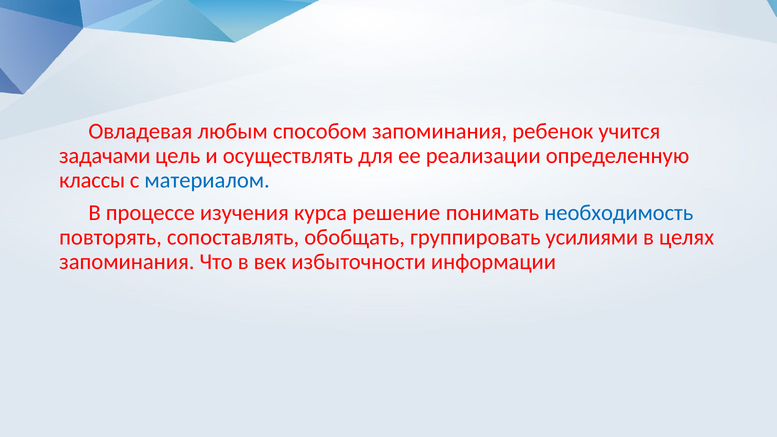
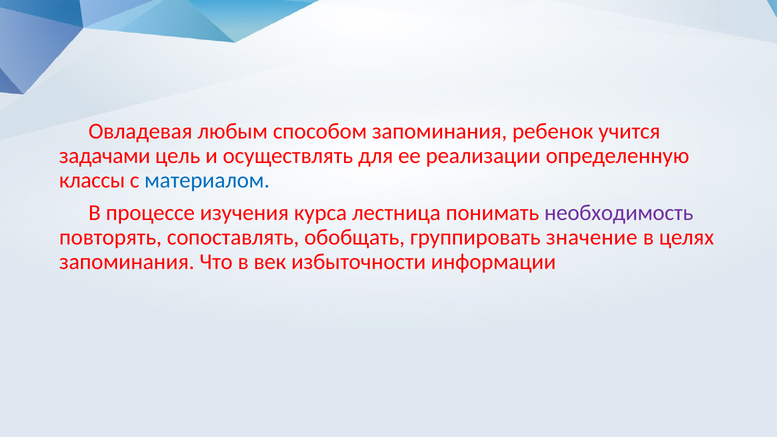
решение: решение -> лестница (396, 213)
необходимость colour: blue -> purple (619, 213)
усилиями: усилиями -> значение (592, 237)
